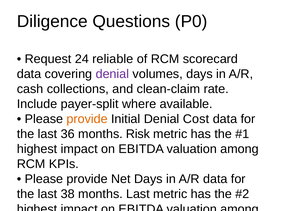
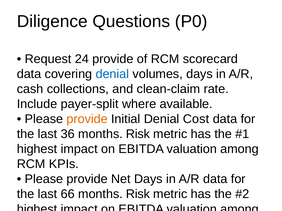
24 reliable: reliable -> provide (113, 59)
denial colour: purple -> blue (112, 74)
38: 38 -> 66 (68, 195)
Last: Last -> Risk (138, 195)
